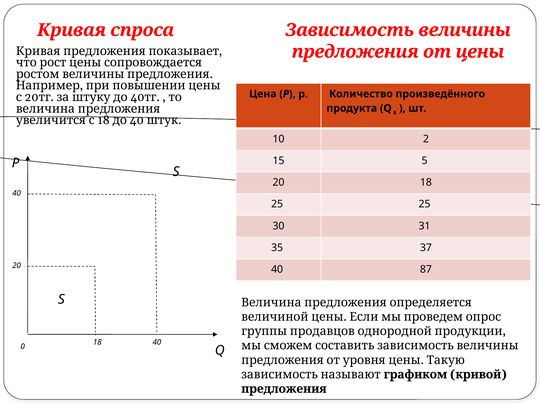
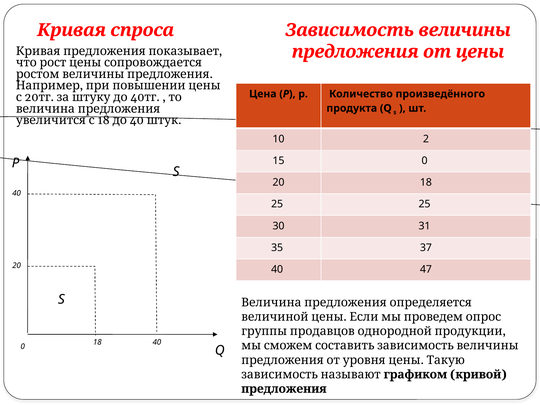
15 5: 5 -> 0 (425, 161)
87: 87 -> 47 (426, 269)
